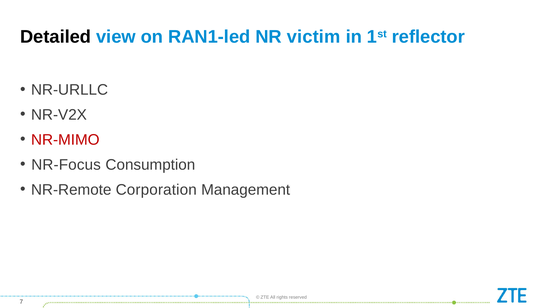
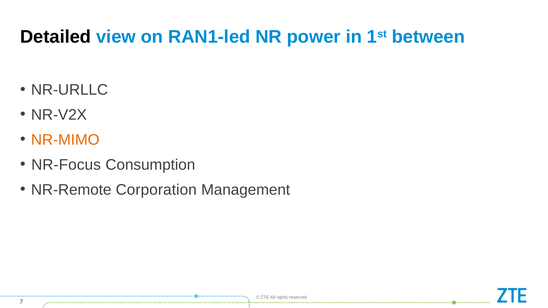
victim: victim -> power (314, 37)
reflector: reflector -> between (428, 37)
NR-MIMO colour: red -> orange (65, 140)
